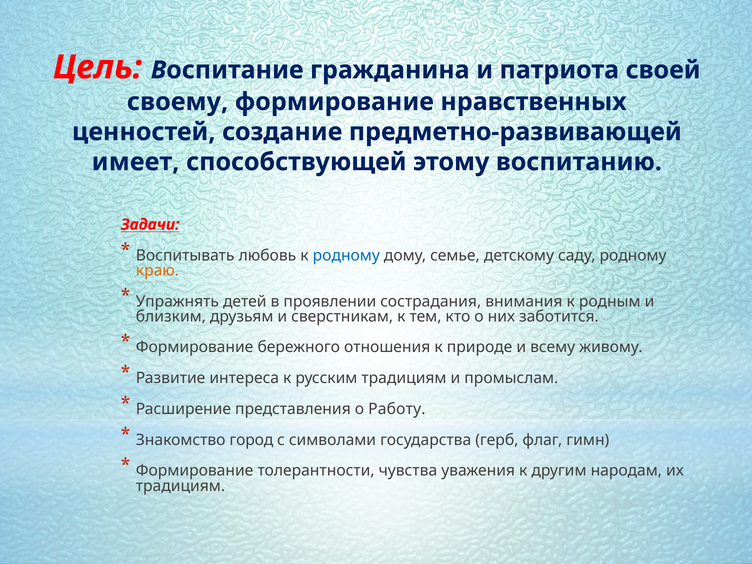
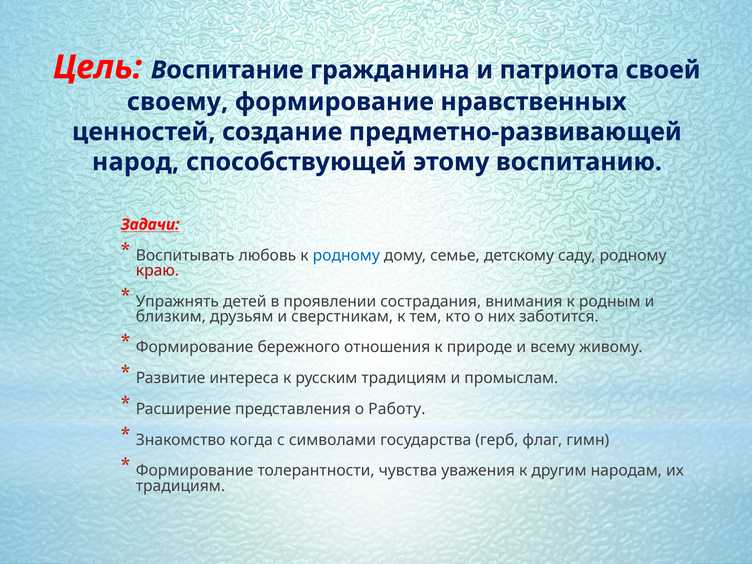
имеет: имеет -> народ (136, 162)
краю colour: orange -> red (157, 270)
город: город -> когда (251, 440)
